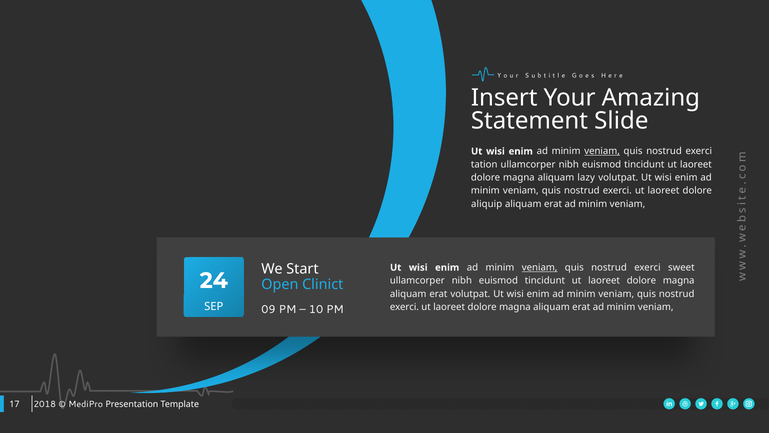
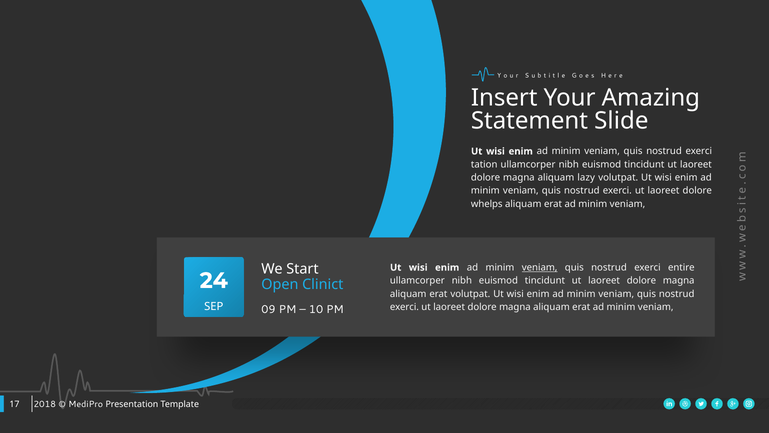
veniam underline: present -> none (602, 151)
aliquip: aliquip -> whelps (487, 204)
sweet: sweet -> entire (681, 267)
